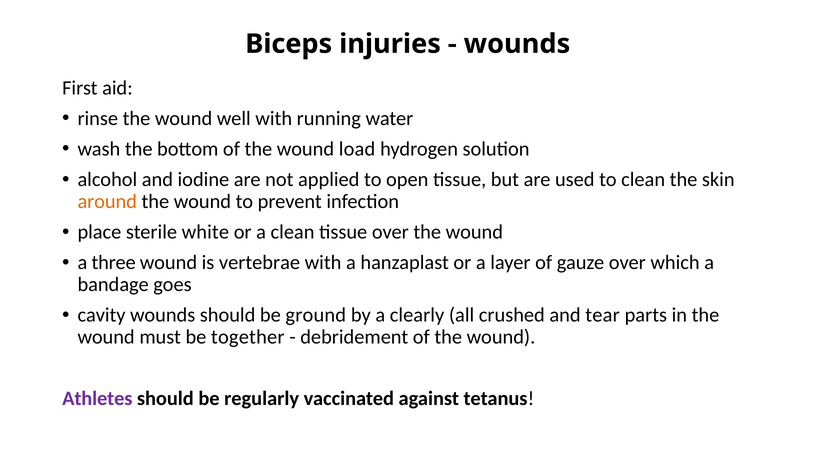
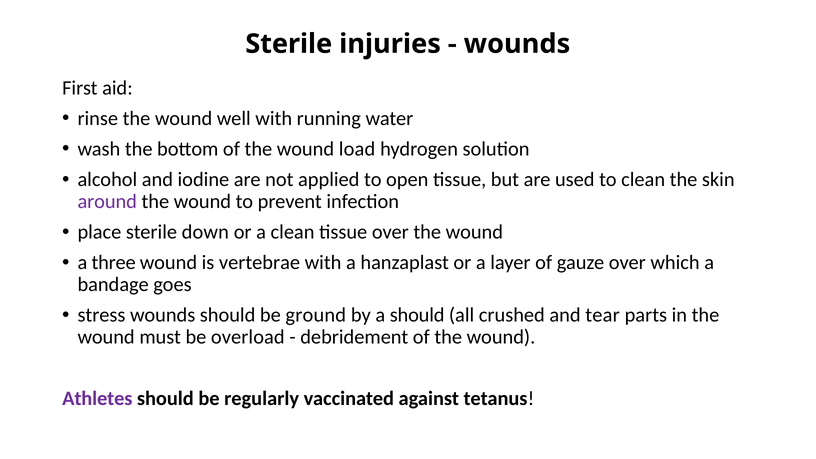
Biceps: Biceps -> Sterile (289, 44)
around colour: orange -> purple (107, 202)
white: white -> down (205, 232)
cavity: cavity -> stress (101, 315)
a clearly: clearly -> should (417, 315)
together: together -> overload (248, 337)
